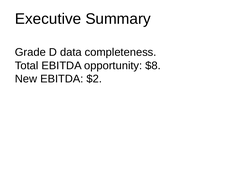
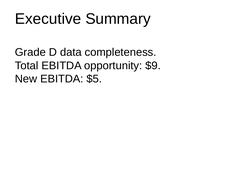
$8: $8 -> $9 (153, 66)
$2: $2 -> $5 (94, 79)
